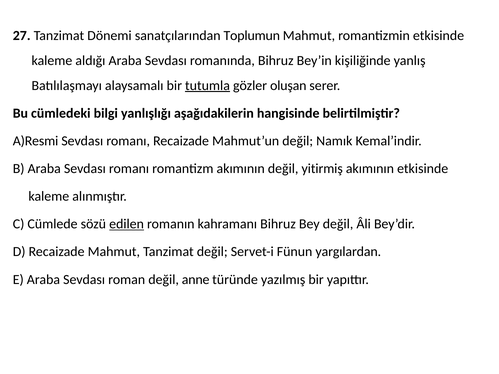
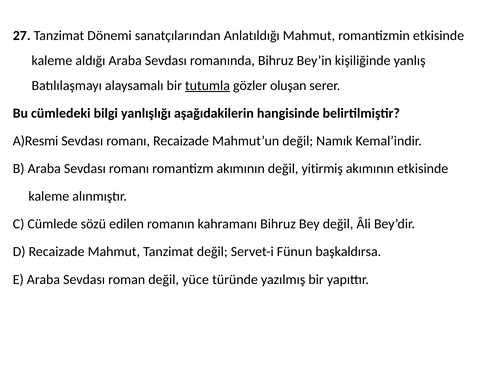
Toplumun: Toplumun -> Anlatıldığı (252, 36)
edilen underline: present -> none (127, 224)
yargılardan: yargılardan -> başkaldırsa (348, 252)
anne: anne -> yüce (195, 280)
